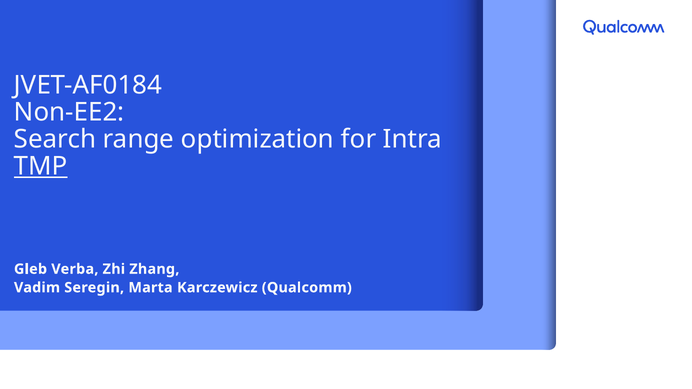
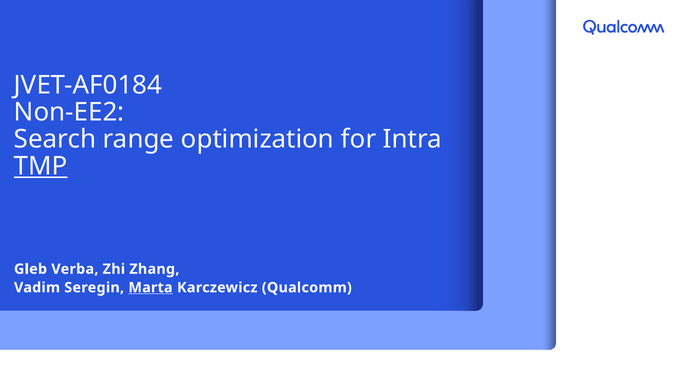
Marta underline: none -> present (151, 288)
